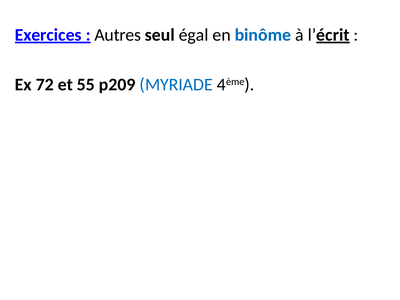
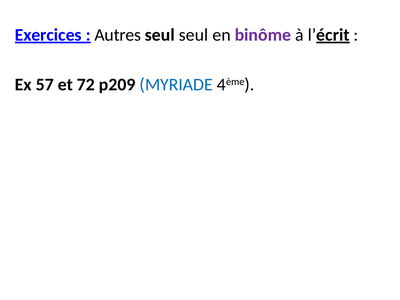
seul égal: égal -> seul (194, 35)
binôme colour: blue -> purple (263, 35)
72: 72 -> 57 (45, 85)
55: 55 -> 72 (86, 85)
